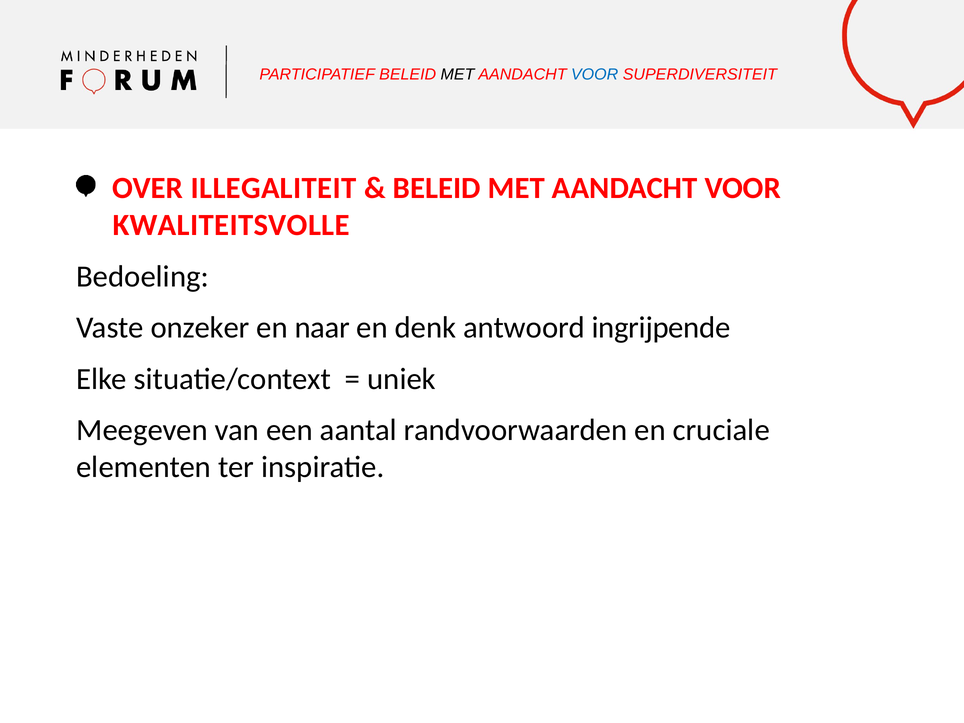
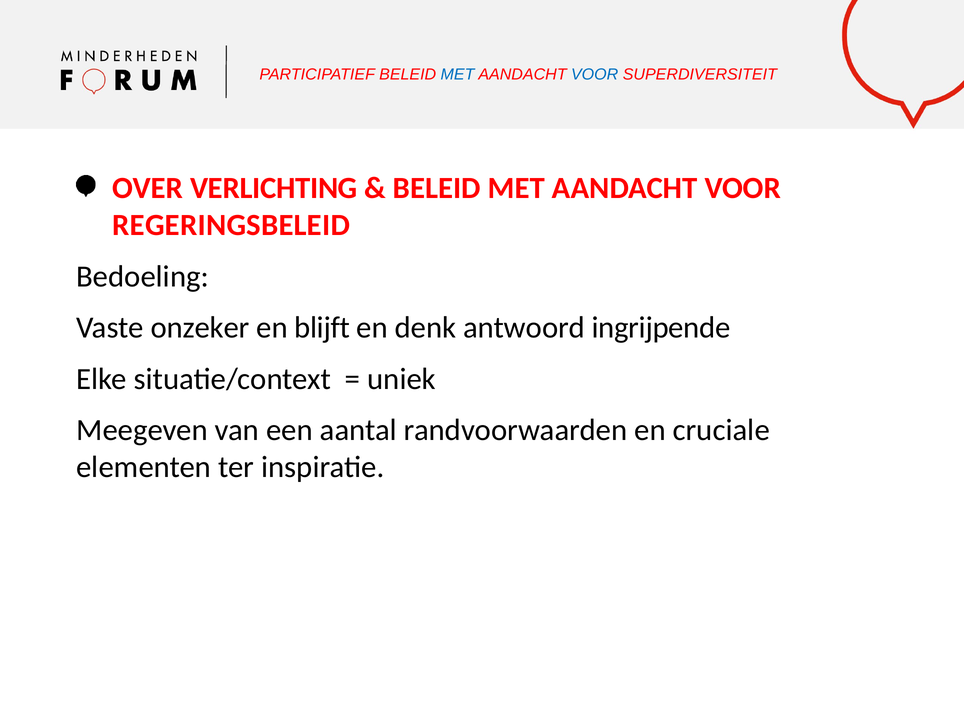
MET colour: black -> blue (458, 74)
ILLEGALITEIT: ILLEGALITEIT -> VERLICHTING (274, 188)
KWALITEITSVOLLE: KWALITEITSVOLLE -> REGERINGSBELEID (231, 225)
naar: naar -> blijft (322, 328)
